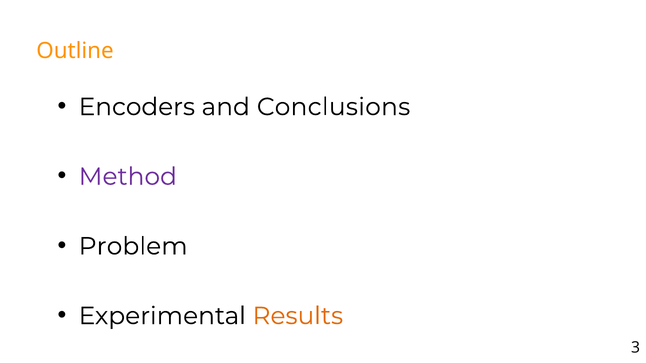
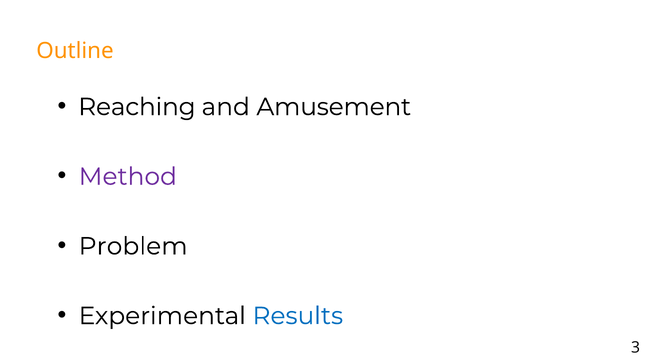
Encoders: Encoders -> Reaching (137, 107)
Conclusions: Conclusions -> Amusement (334, 107)
Results colour: orange -> blue (298, 316)
